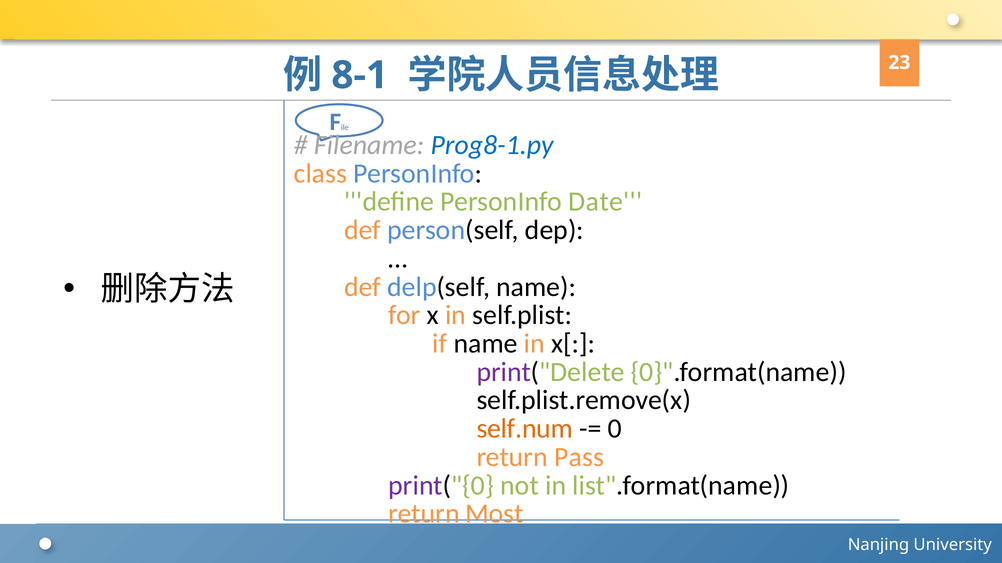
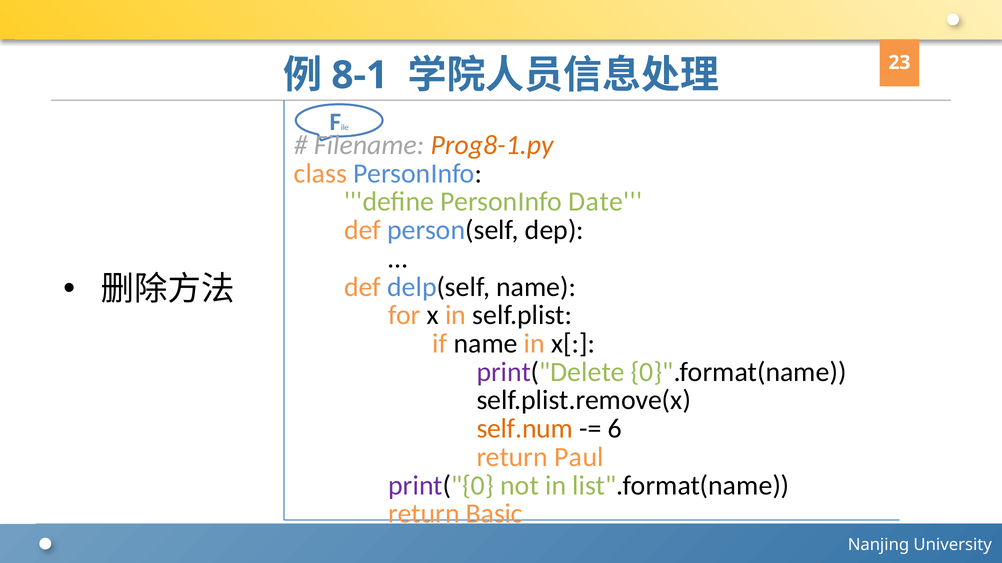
Prog8-1.py colour: blue -> orange (492, 145)
0: 0 -> 6 (615, 429)
Pass: Pass -> Paul (579, 458)
Most: Most -> Basic (494, 514)
